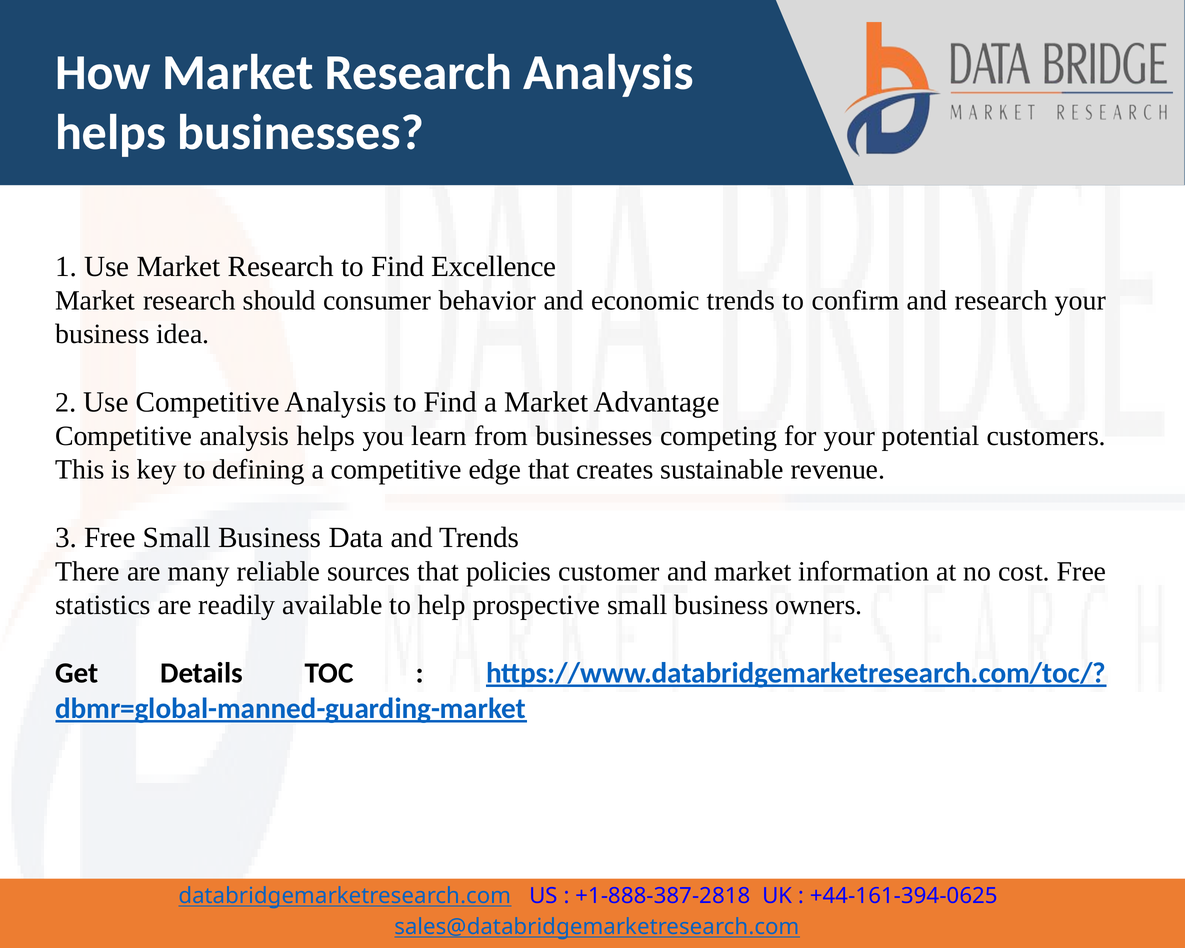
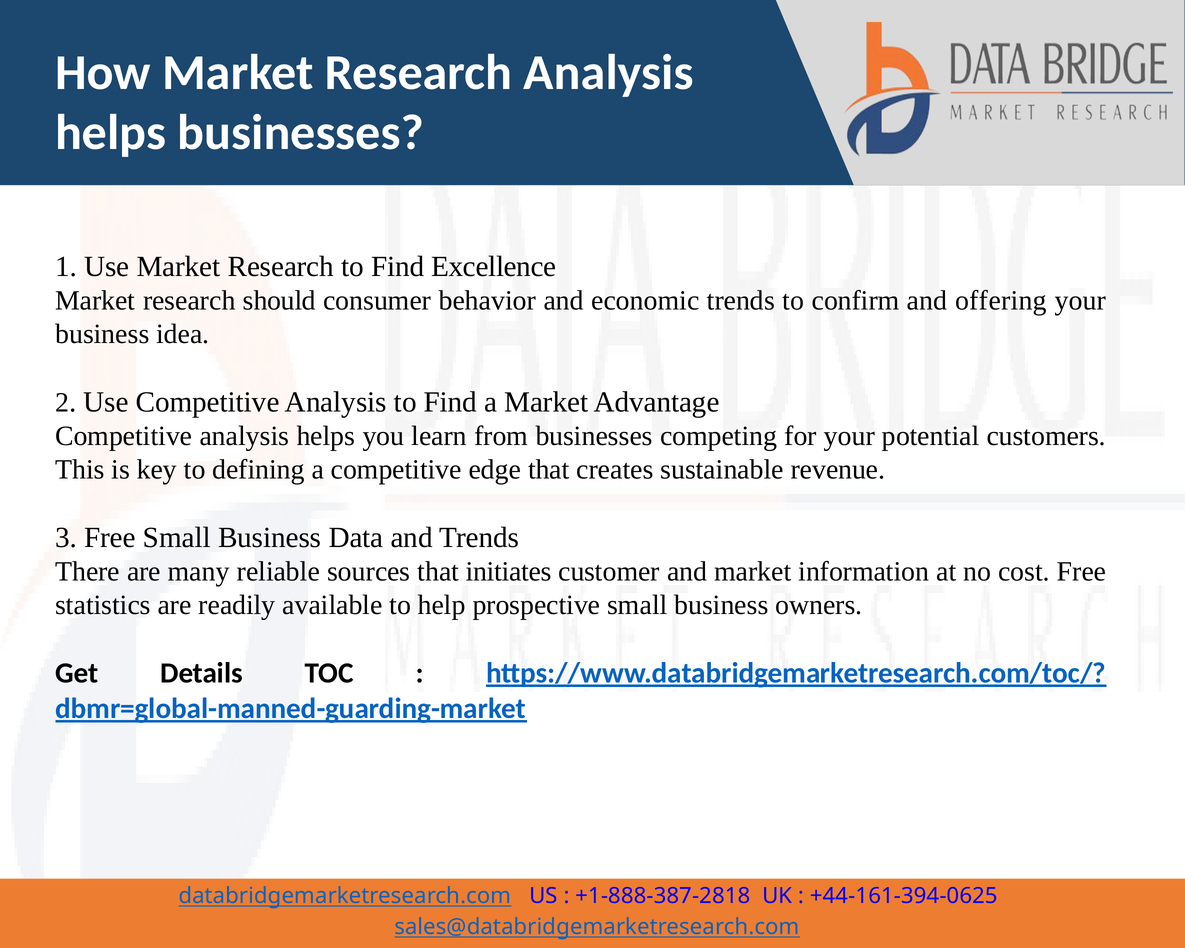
and research: research -> offering (1001, 301)
policies: policies -> initiates (509, 572)
